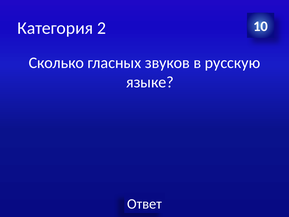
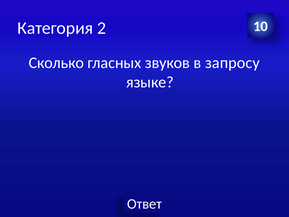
русскую: русскую -> запросу (232, 63)
